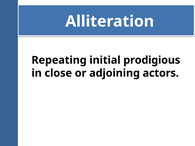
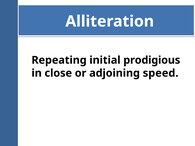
actors: actors -> speed (161, 73)
